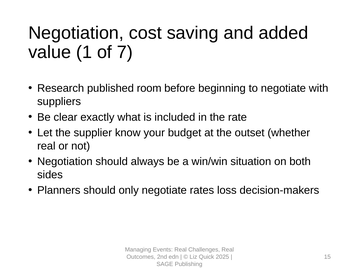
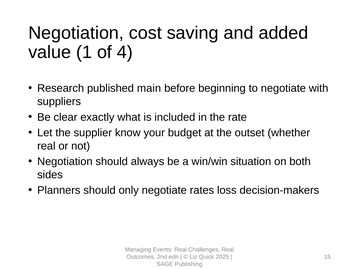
7: 7 -> 4 (125, 52)
room: room -> main (149, 88)
